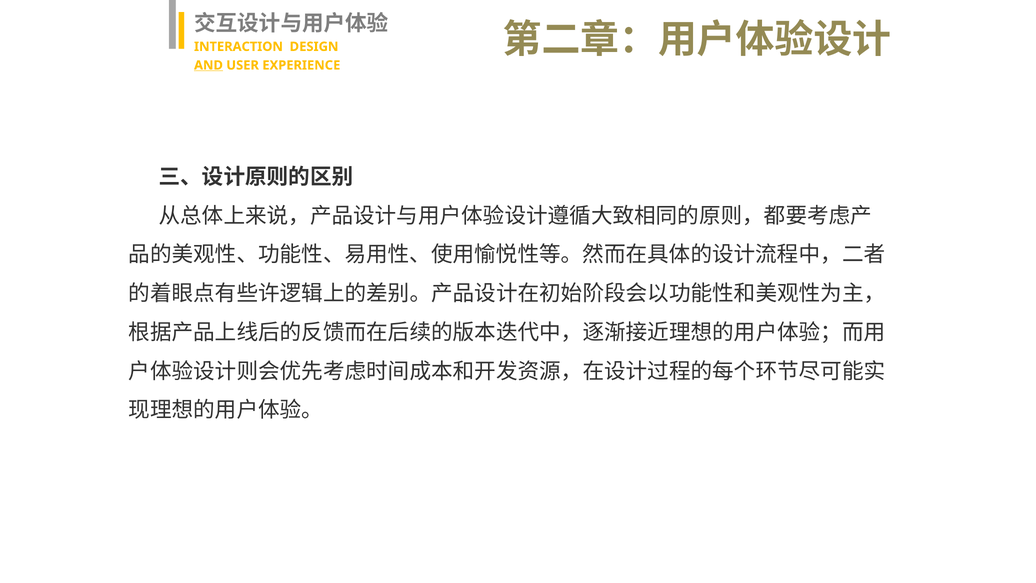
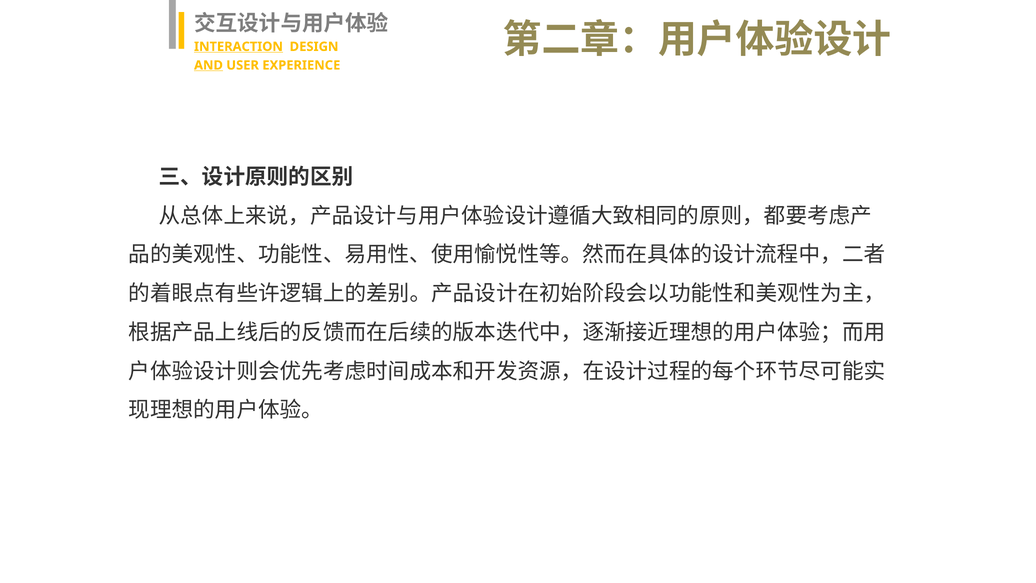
INTERACTION underline: none -> present (238, 47)
